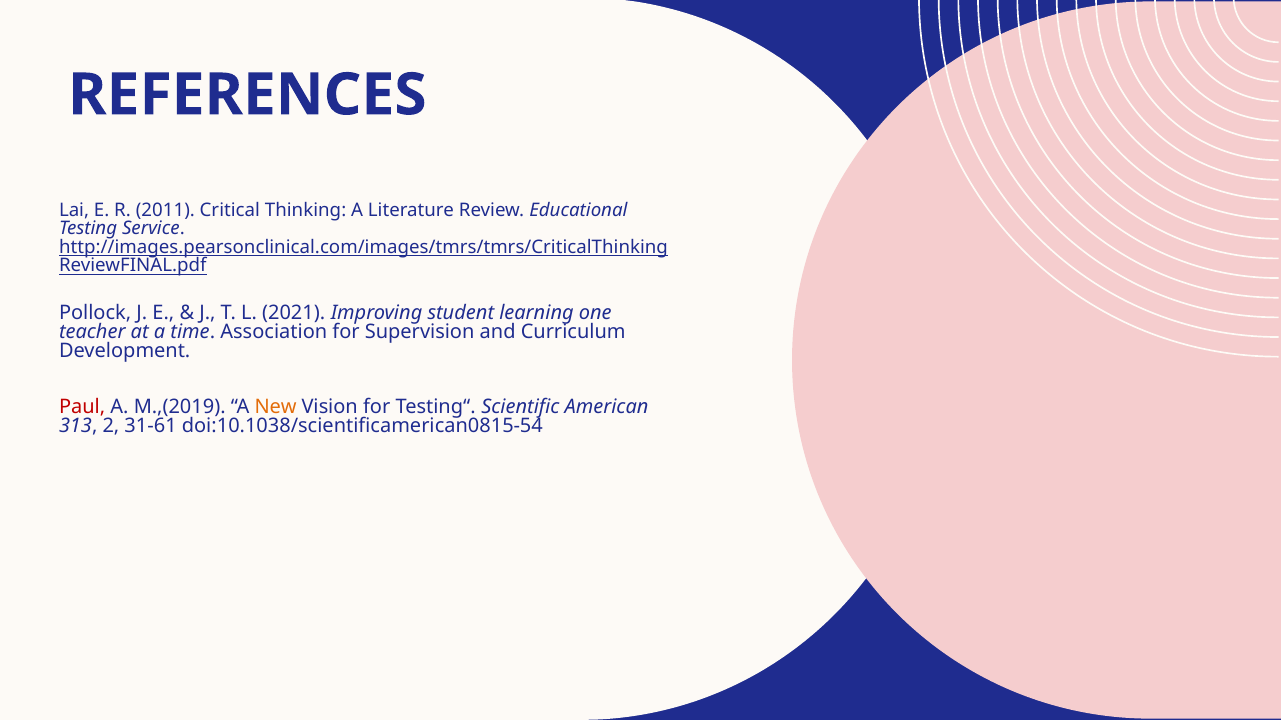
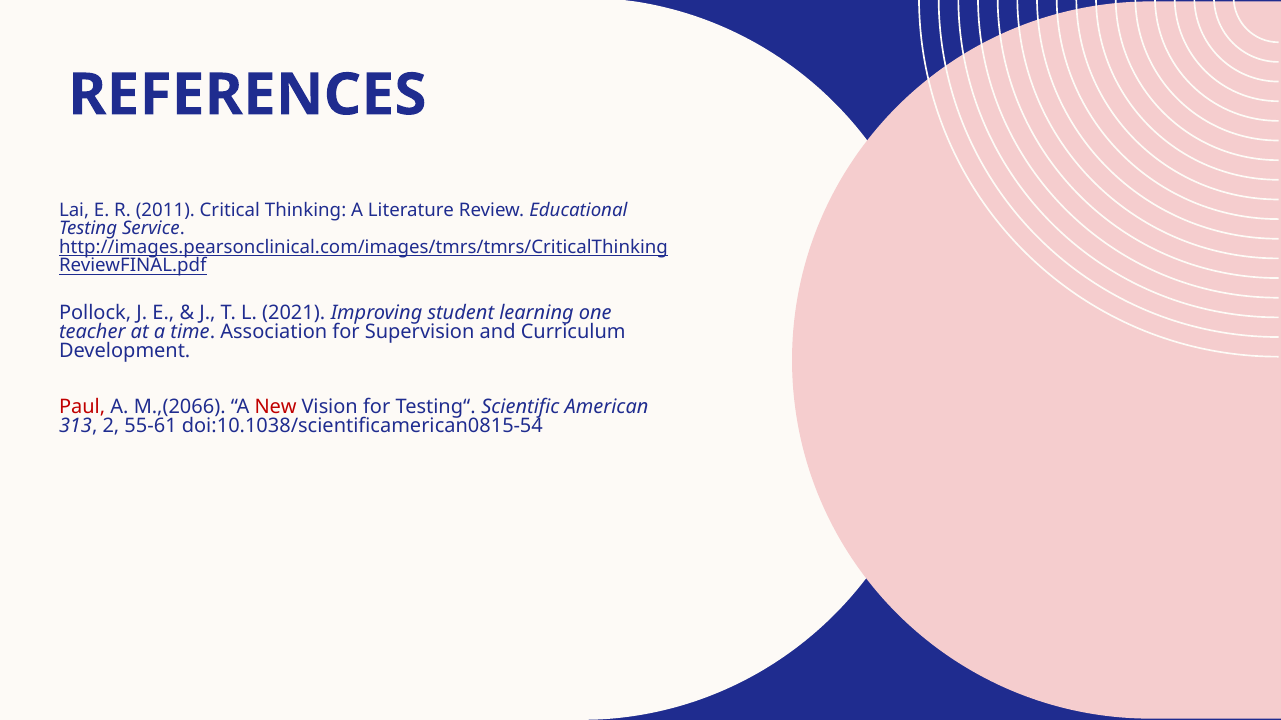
M.,(2019: M.,(2019 -> M.,(2066 (180, 407)
New colour: orange -> red (276, 407)
31-61: 31-61 -> 55-61 (151, 426)
